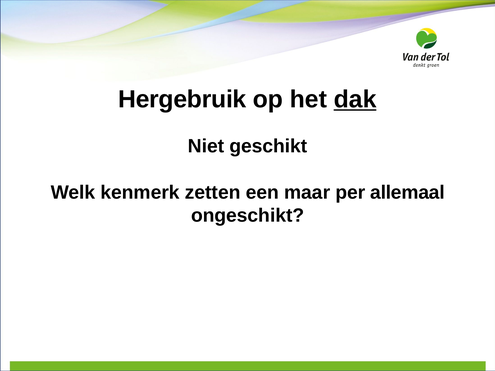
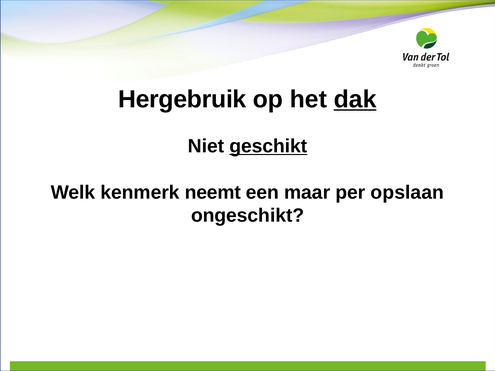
geschikt underline: none -> present (268, 146)
zetten: zetten -> neemt (213, 193)
allemaal: allemaal -> opslaan (407, 193)
